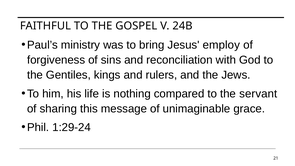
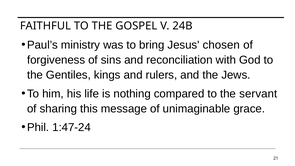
employ: employ -> chosen (221, 45)
1:29-24: 1:29-24 -> 1:47-24 (72, 127)
